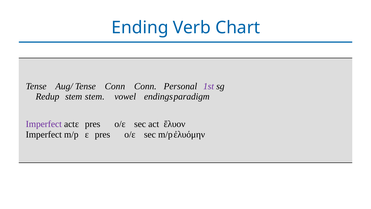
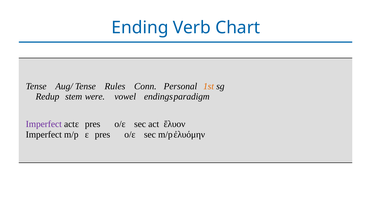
Conn: Conn -> Rules (115, 86)
1st colour: purple -> orange (209, 86)
stem stem: stem -> were (95, 97)
